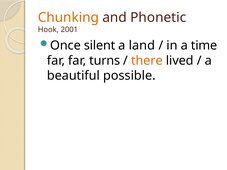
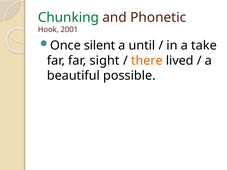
Chunking colour: orange -> green (68, 17)
land: land -> until (142, 46)
time: time -> take (204, 46)
turns: turns -> sight (105, 61)
